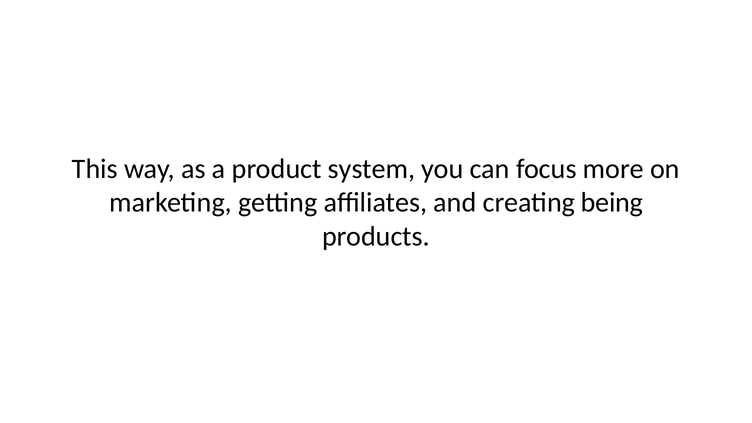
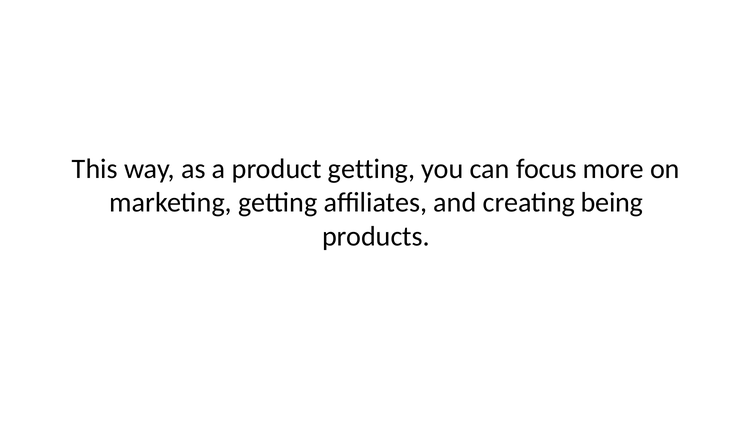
product system: system -> getting (372, 169)
